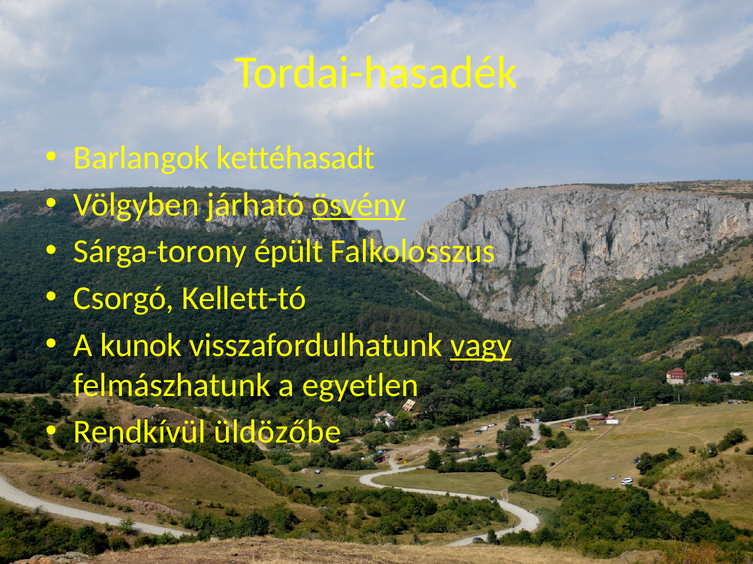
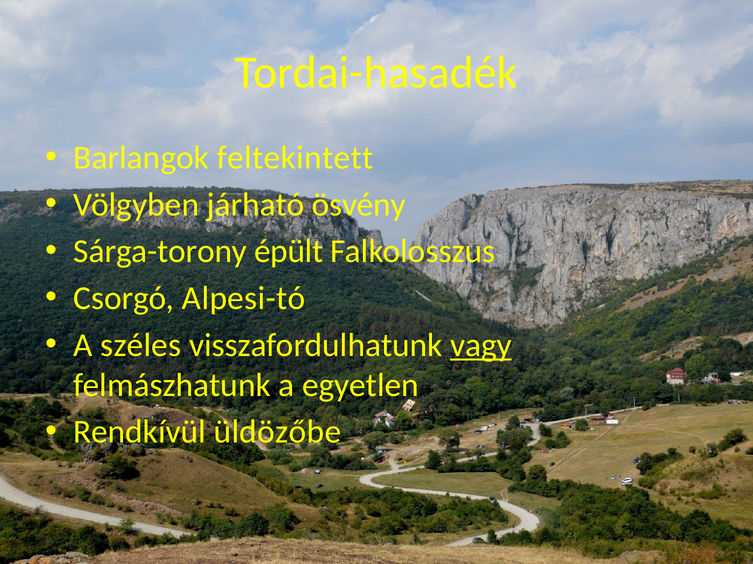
kettéhasadt: kettéhasadt -> feltekintett (295, 158)
ösvény underline: present -> none (359, 205)
Kellett-tó: Kellett-tó -> Alpesi-tó (244, 299)
kunok: kunok -> széles (141, 345)
